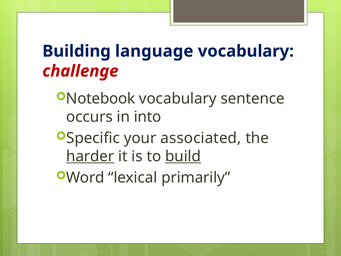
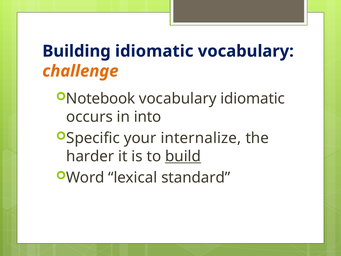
Building language: language -> idiomatic (154, 51)
challenge colour: red -> orange (80, 71)
vocabulary sentence: sentence -> idiomatic (253, 99)
associated: associated -> internalize (201, 138)
harder underline: present -> none (90, 156)
primarily: primarily -> standard (196, 177)
